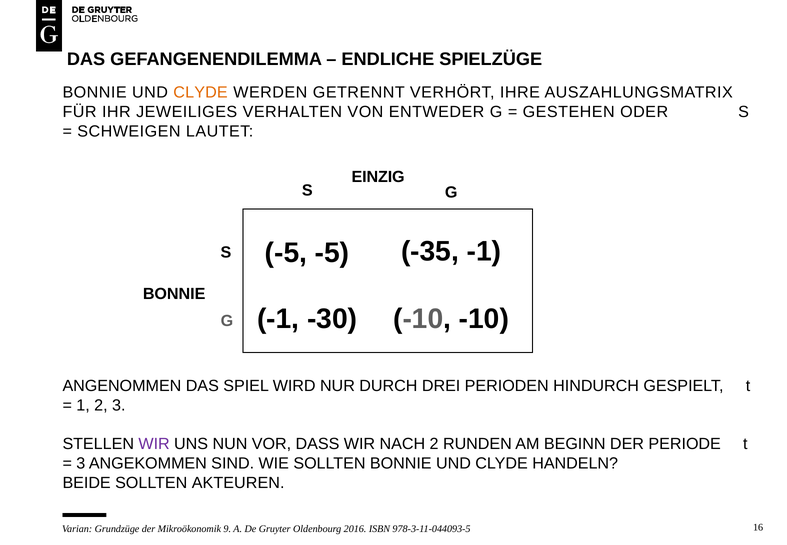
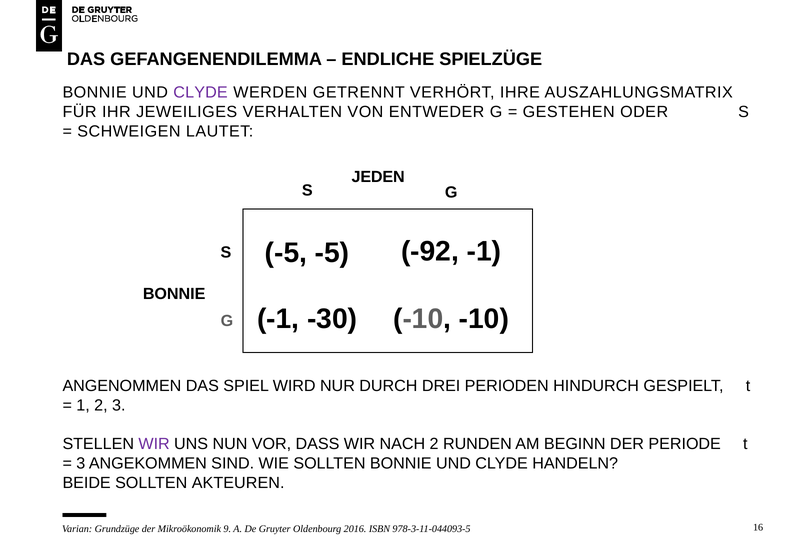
CLYDE colour: orange -> purple (201, 93)
EINZIG: EINZIG -> JEDEN (378, 177)
-35: -35 -> -92 (430, 251)
